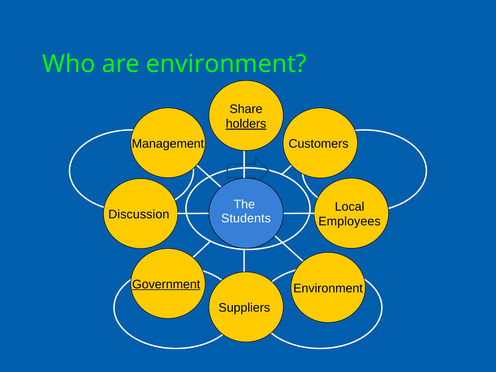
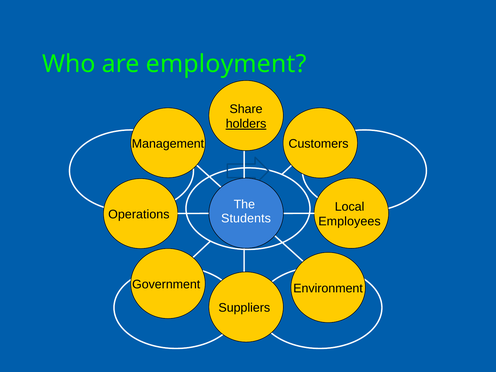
are environment: environment -> employment (226, 64)
Discussion: Discussion -> Operations (139, 214)
Government underline: present -> none (166, 284)
